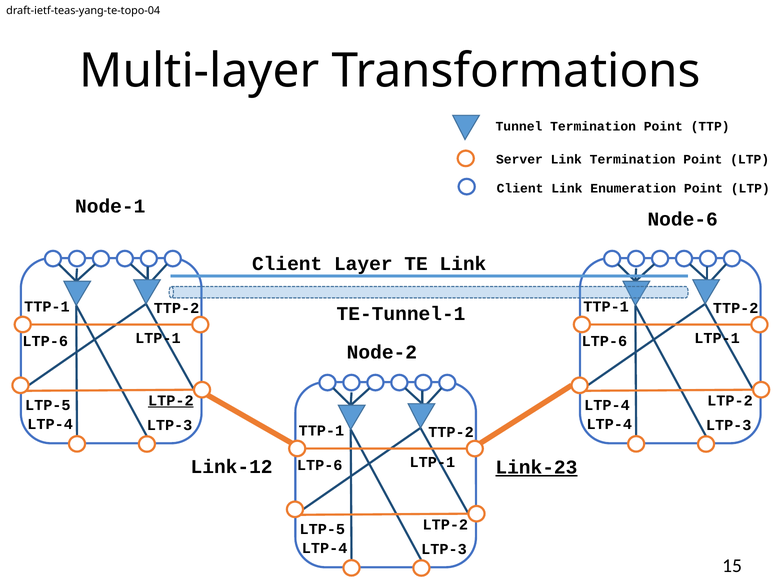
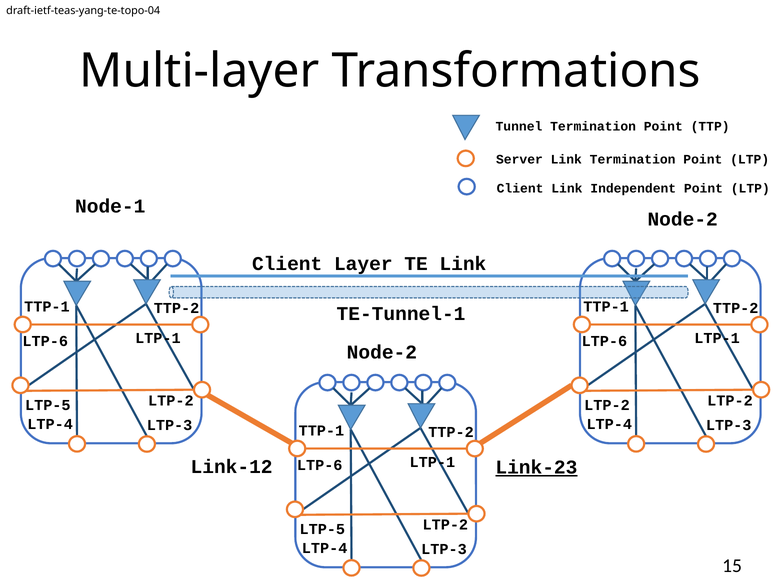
Enumeration: Enumeration -> Independent (633, 188)
Node-6: Node-6 -> Node-2 (683, 219)
LTP-2 underline: present -> none (171, 400)
LTP-4: LTP-4 -> LTP-2 (607, 405)
